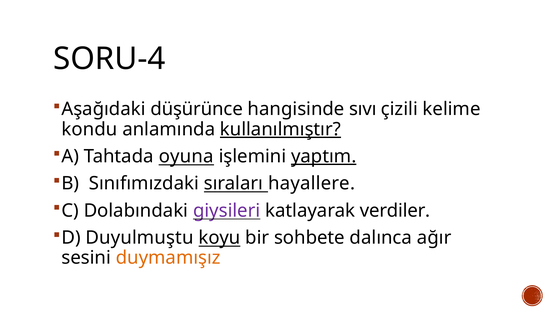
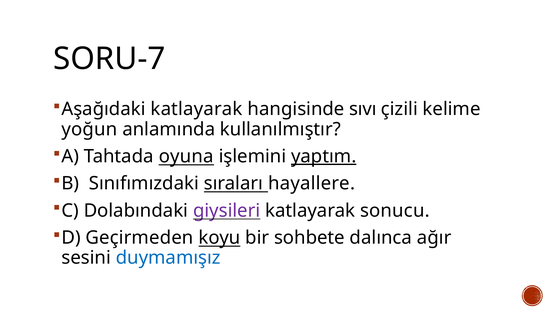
SORU-4: SORU-4 -> SORU-7 (109, 59)
Aşağıdaki düşürünce: düşürünce -> katlayarak (197, 109)
kondu: kondu -> yoğun (89, 129)
kullanılmıştır underline: present -> none (280, 129)
verdiler: verdiler -> sonucu (395, 210)
Duyulmuştu: Duyulmuştu -> Geçirmeden (139, 238)
duymamışız colour: orange -> blue (168, 258)
